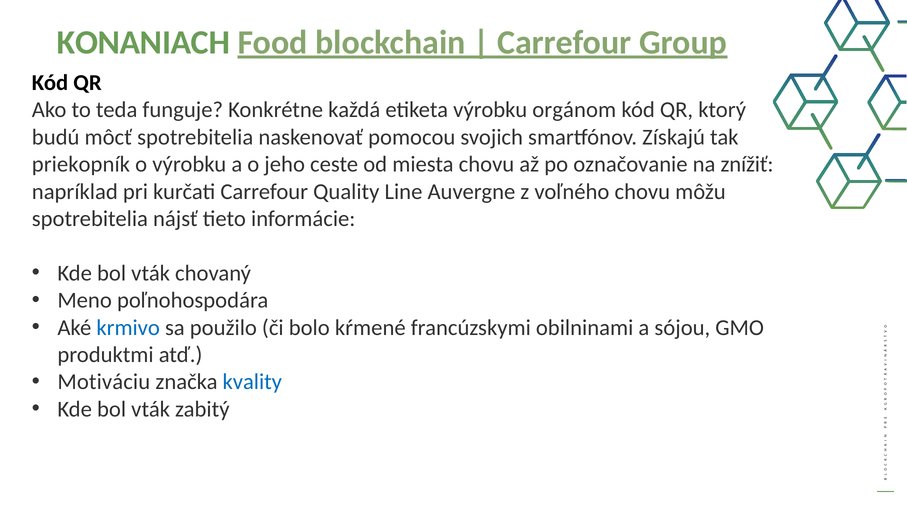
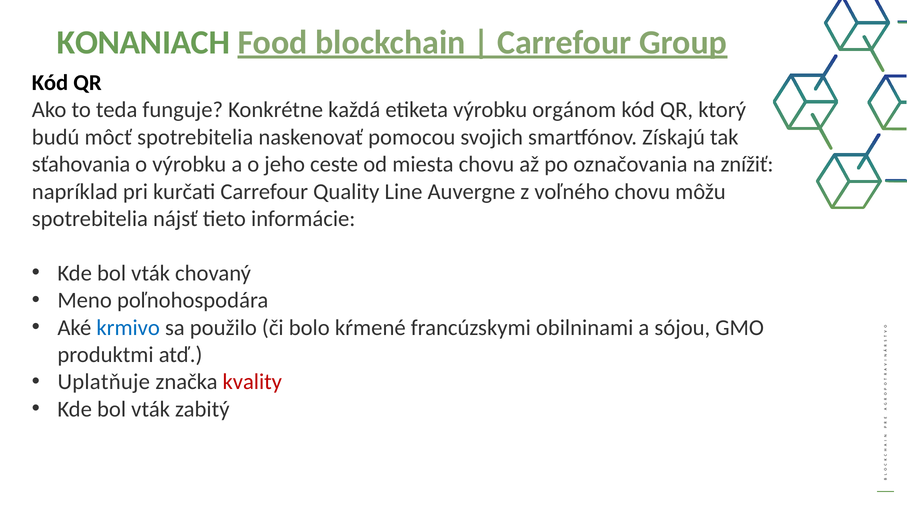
priekopník: priekopník -> sťahovania (81, 164)
označovanie: označovanie -> označovania (630, 164)
Motiváciu: Motiváciu -> Uplatňuje (104, 382)
kvality colour: blue -> red (252, 382)
